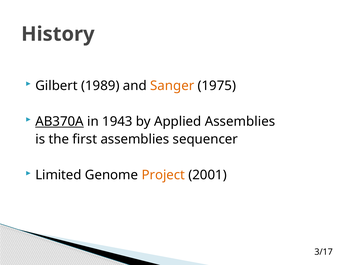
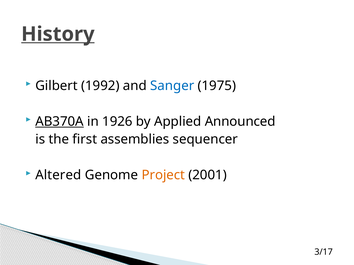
History underline: none -> present (58, 34)
1989: 1989 -> 1992 (100, 86)
Sanger colour: orange -> blue (172, 86)
1943: 1943 -> 1926 (117, 122)
Applied Assemblies: Assemblies -> Announced (240, 122)
Limited: Limited -> Altered (58, 175)
